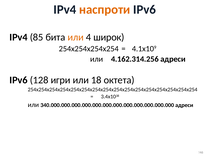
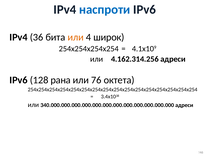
наспроти colour: orange -> blue (105, 10)
85: 85 -> 36 (37, 37)
игри: игри -> рана (61, 80)
18: 18 -> 76 (96, 80)
